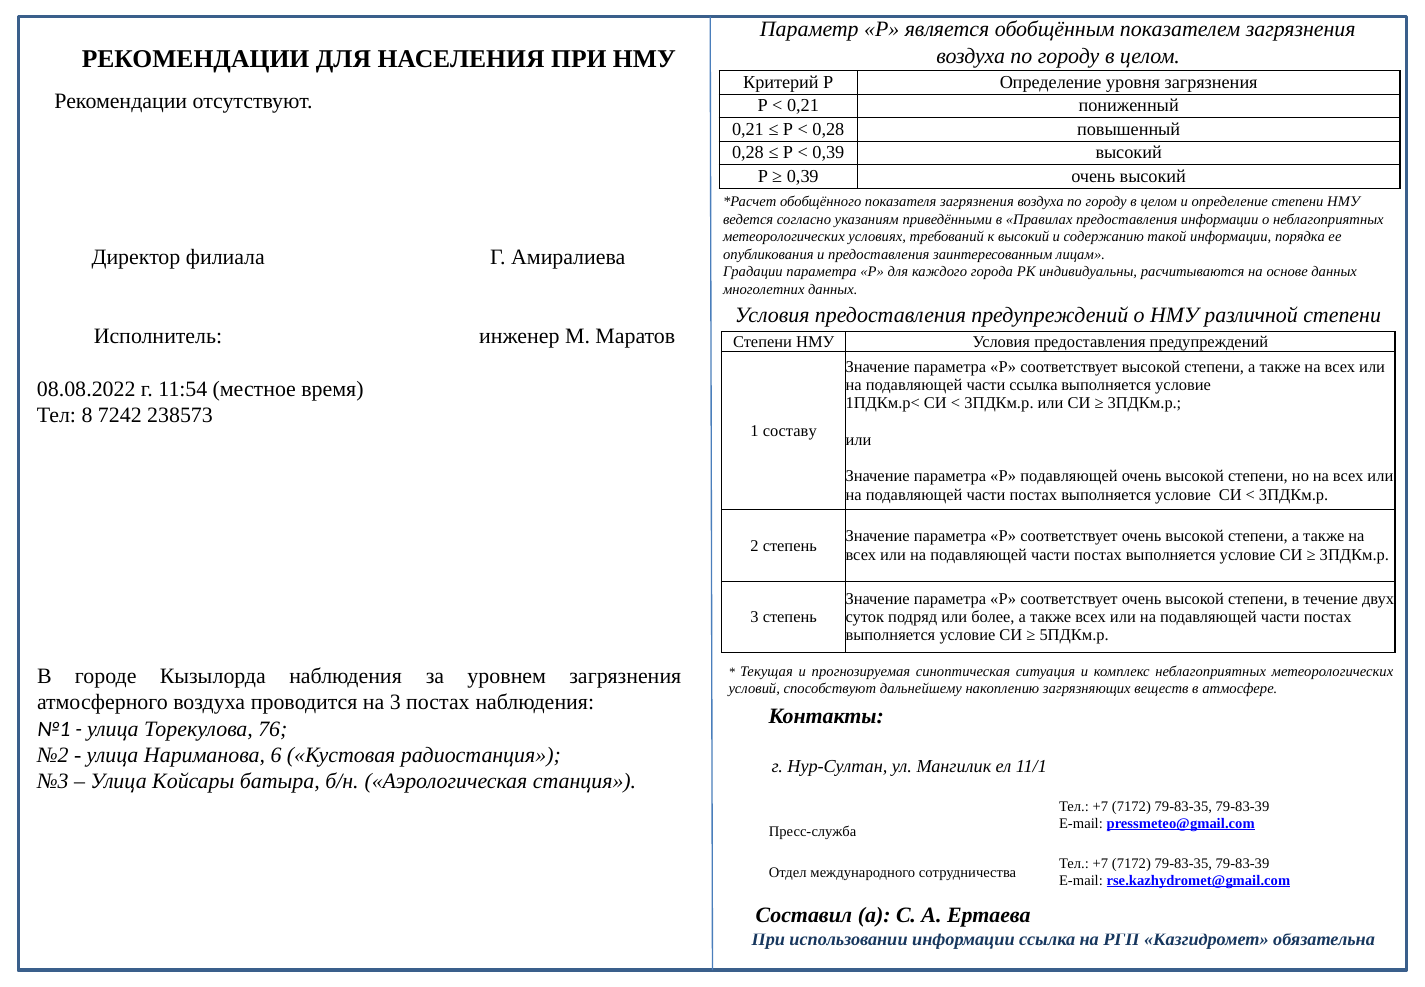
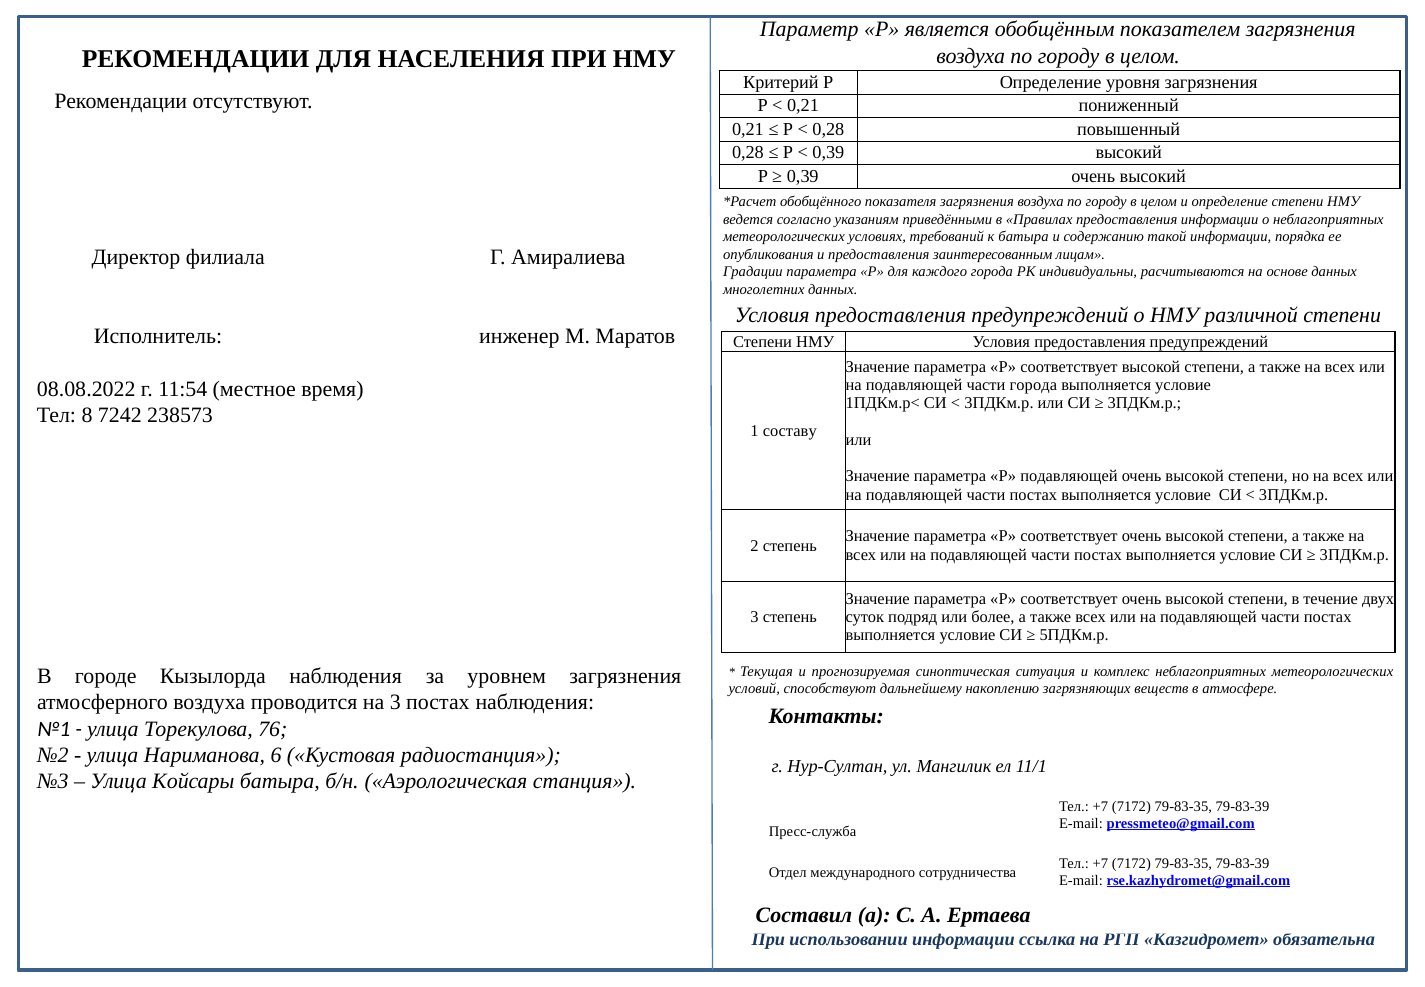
к высокий: высокий -> батыра (1024, 237)
части ссылка: ссылка -> города (1033, 385)
